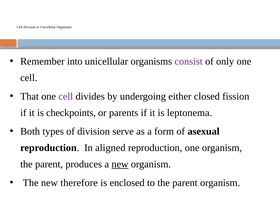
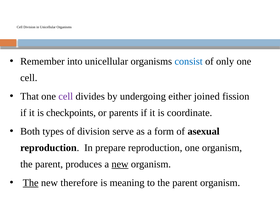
consist colour: purple -> blue (189, 61)
closed: closed -> joined (207, 96)
leptonema: leptonema -> coordinate (190, 113)
aligned: aligned -> prepare (110, 148)
The underline: none -> present (31, 183)
enclosed: enclosed -> meaning (127, 183)
